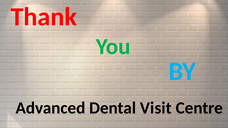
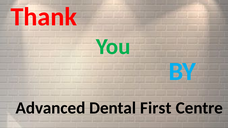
Visit: Visit -> First (156, 108)
